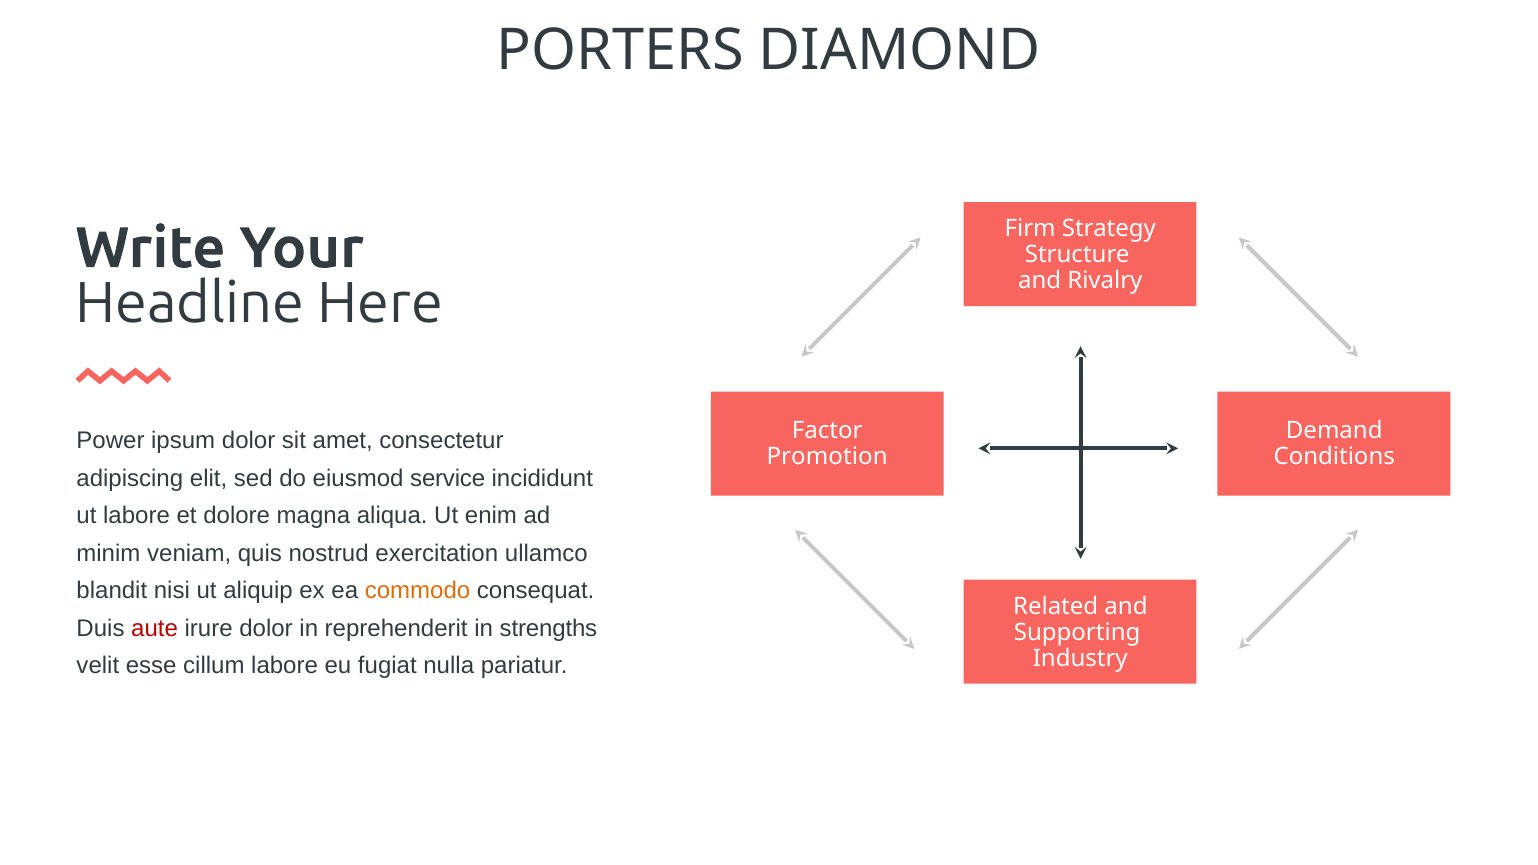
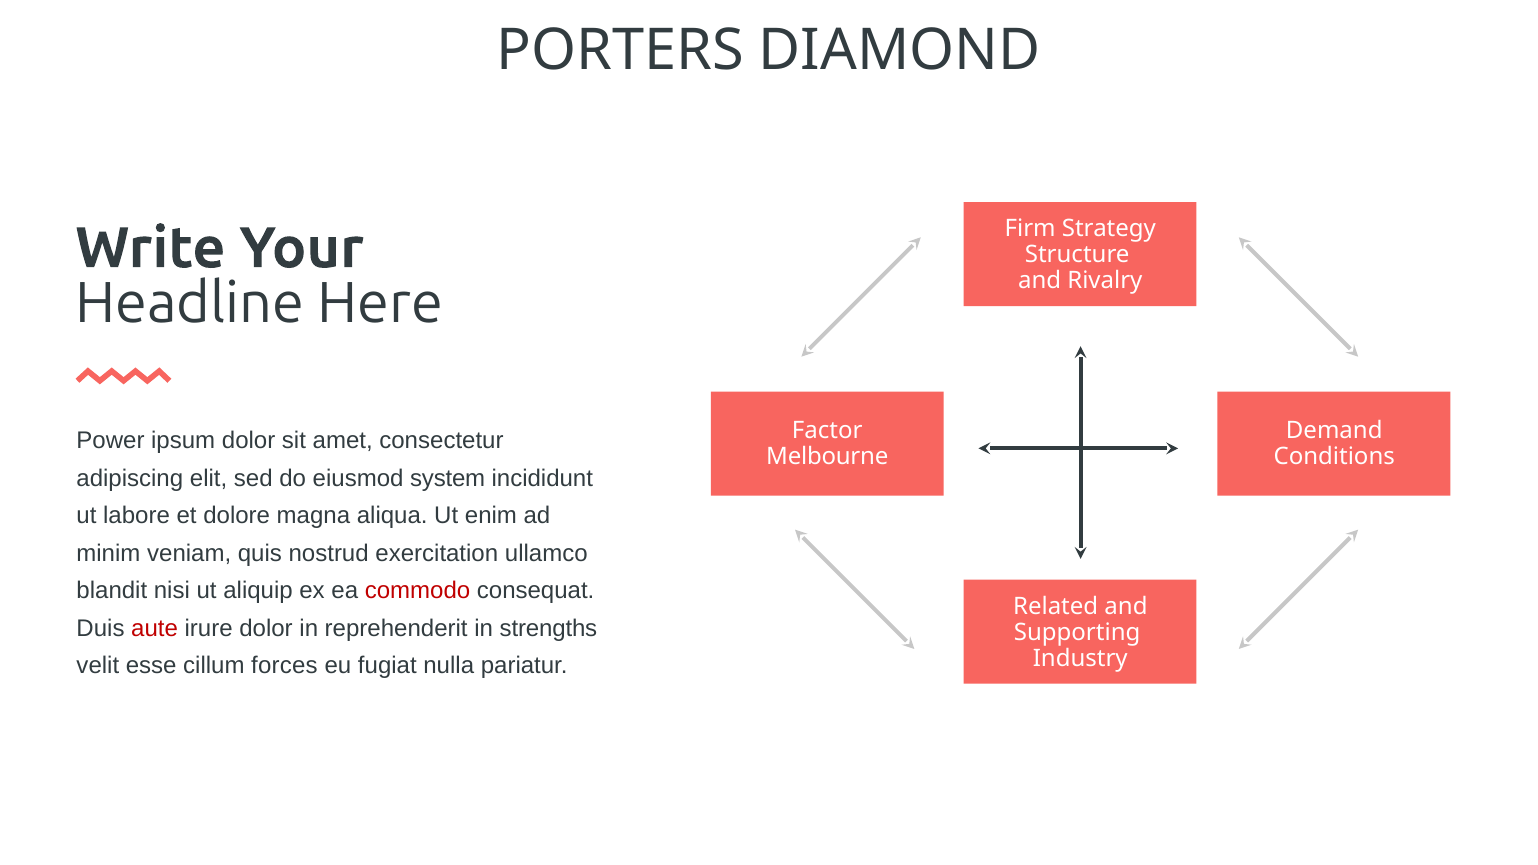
Promotion: Promotion -> Melbourne (827, 456)
service: service -> system (448, 478)
commodo colour: orange -> red (417, 591)
cillum labore: labore -> forces (284, 666)
